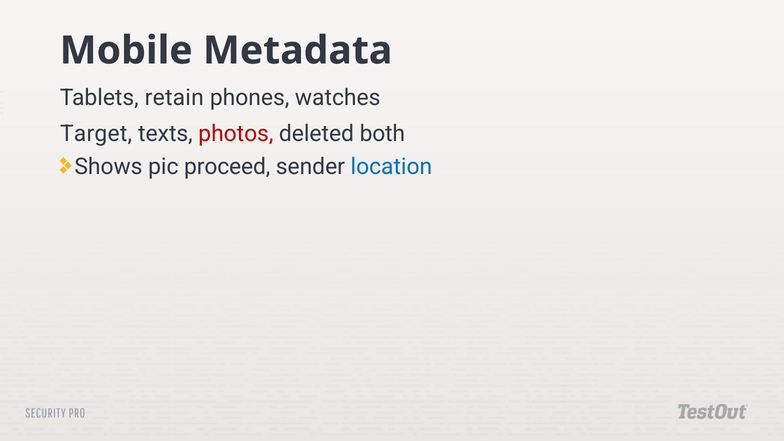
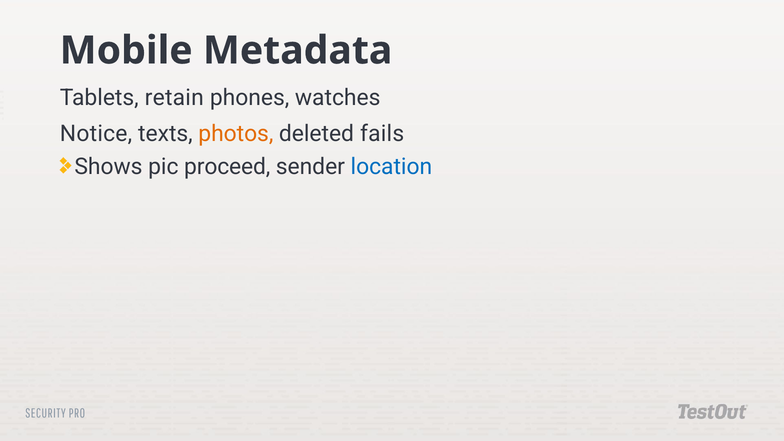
Target: Target -> Notice (96, 134)
photos colour: red -> orange (236, 134)
both: both -> fails (382, 134)
